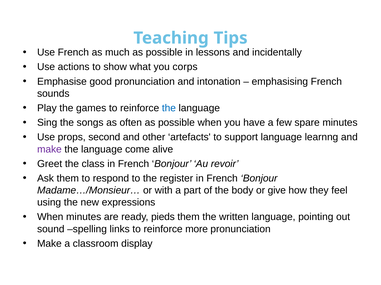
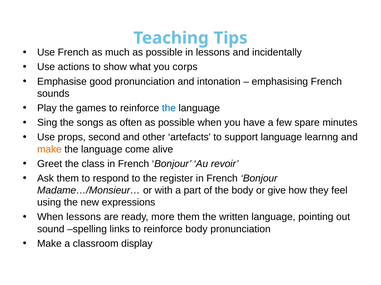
make colour: purple -> orange (49, 150)
When minutes: minutes -> lessons (84, 217)
pieds: pieds -> more (163, 217)
reinforce more: more -> body (196, 230)
